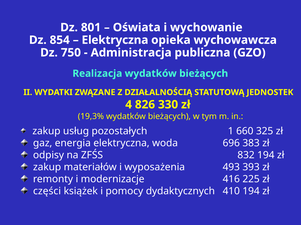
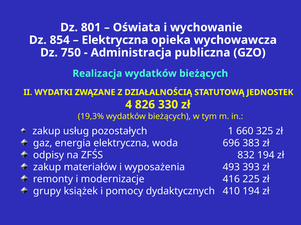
części: części -> grupy (47, 192)
